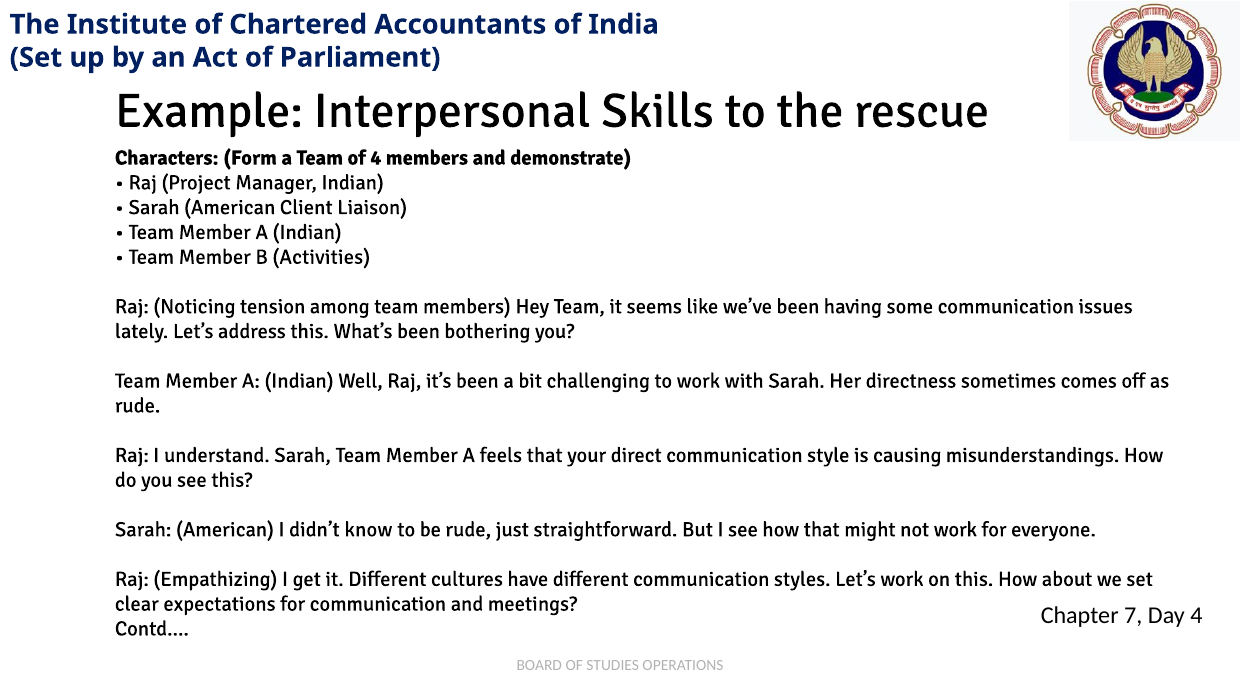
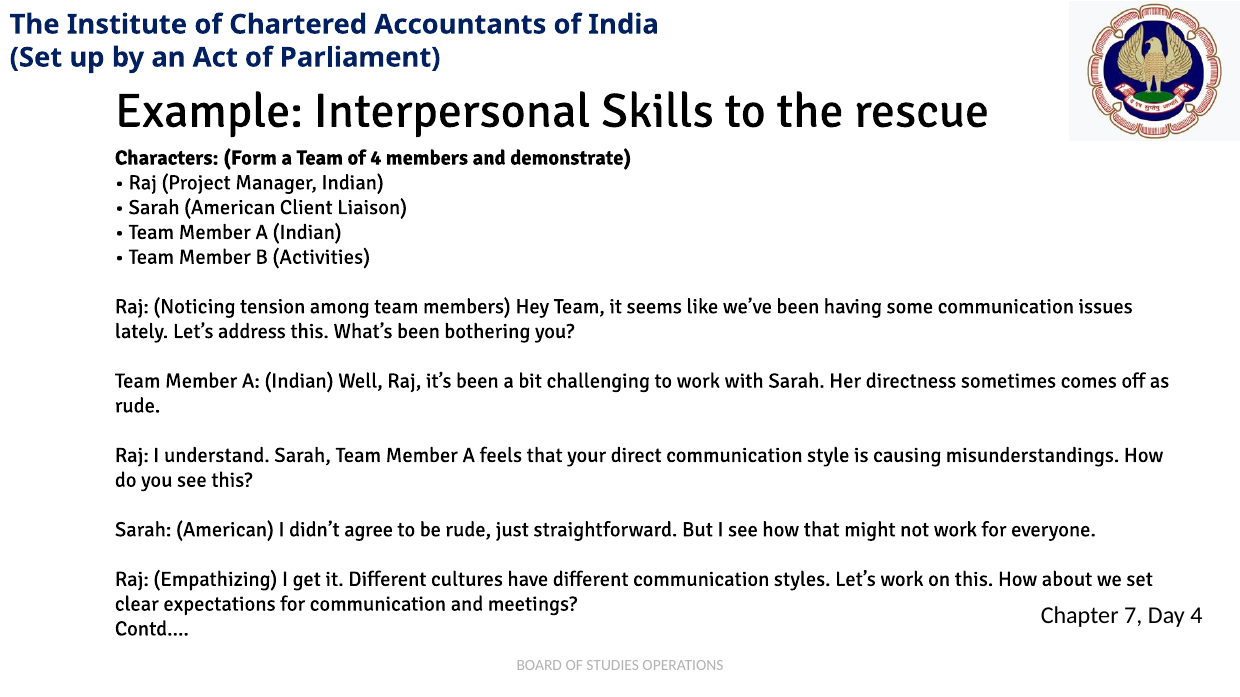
know: know -> agree (369, 530)
